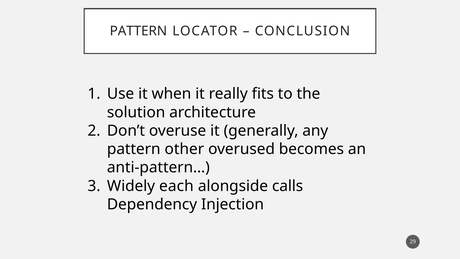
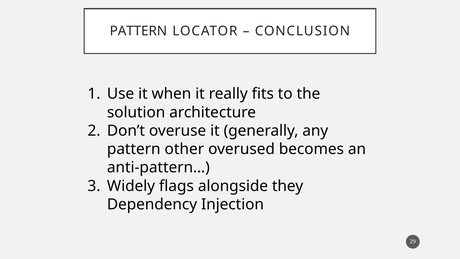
each: each -> flags (176, 186)
calls: calls -> they (288, 186)
